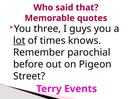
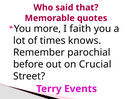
three: three -> more (47, 29)
guys: guys -> faith (80, 29)
lot underline: present -> none (19, 41)
Pigeon: Pigeon -> Crucial (95, 64)
